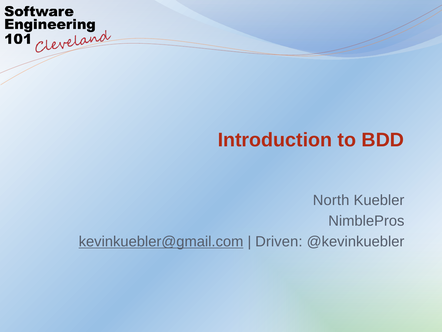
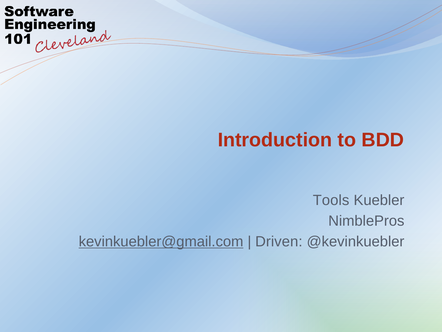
North: North -> Tools (331, 200)
